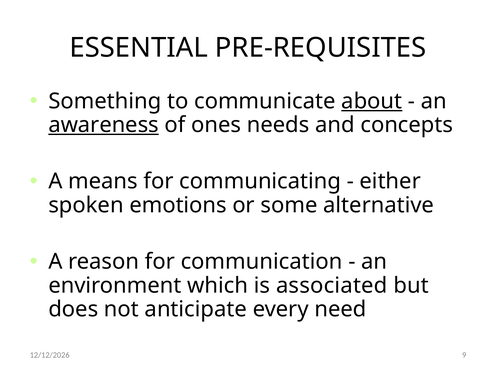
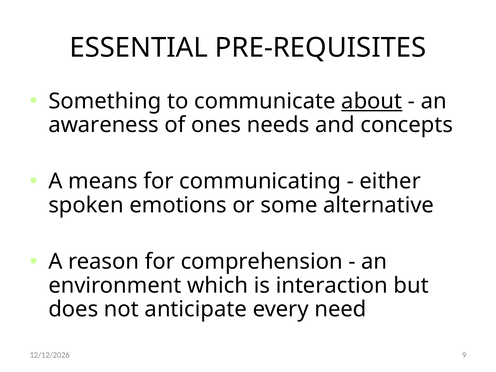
awareness underline: present -> none (104, 125)
communication: communication -> comprehension (262, 262)
associated: associated -> interaction (332, 285)
